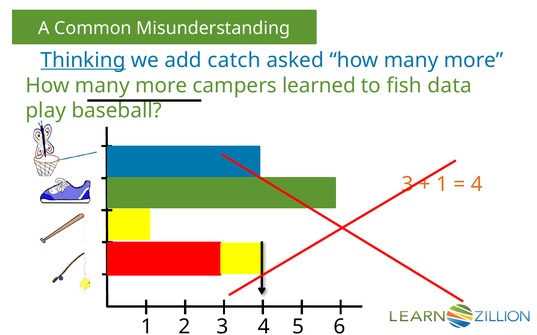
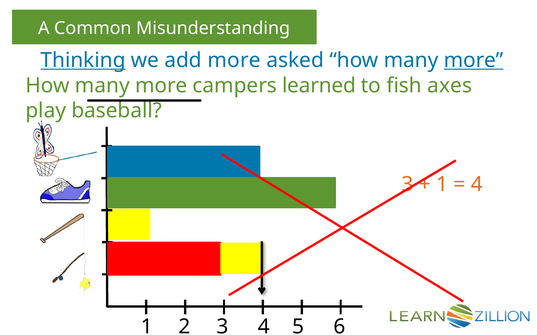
add catch: catch -> more (234, 60)
more underline: none -> present (474, 60)
data: data -> axes (450, 86)
